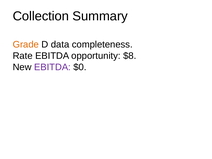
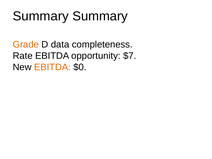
Collection: Collection -> Summary (41, 16)
$8: $8 -> $7 (130, 56)
EBITDA colour: purple -> orange (52, 67)
